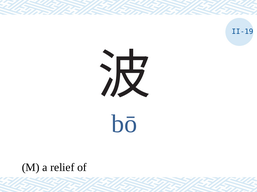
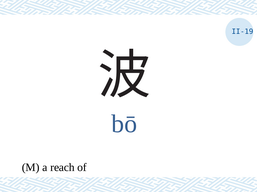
relief: relief -> reach (62, 168)
